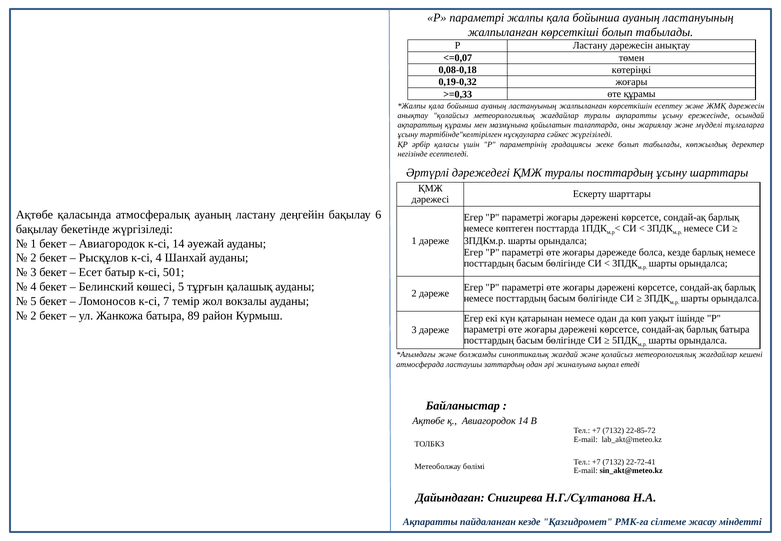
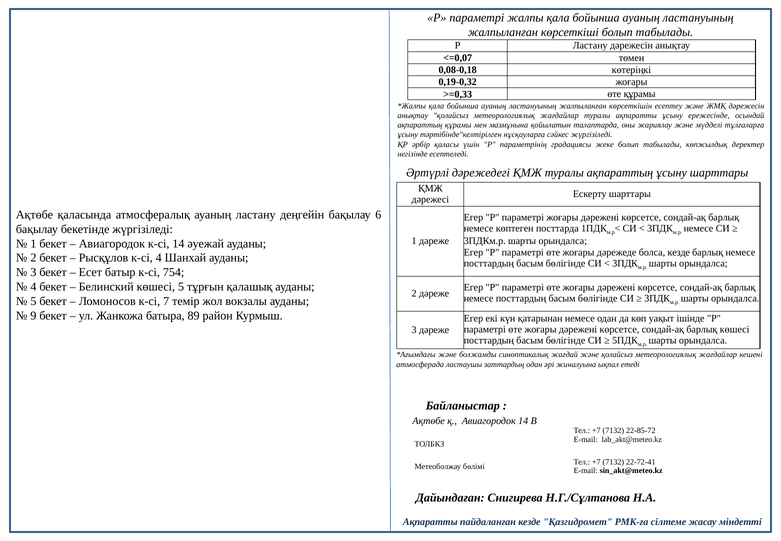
туралы посттардың: посттардың -> ақпараттың (620, 172)
501: 501 -> 754 (174, 272)
2: 2 -> 9 (33, 316)
барлық батыра: батыра -> көшесі (735, 329)
